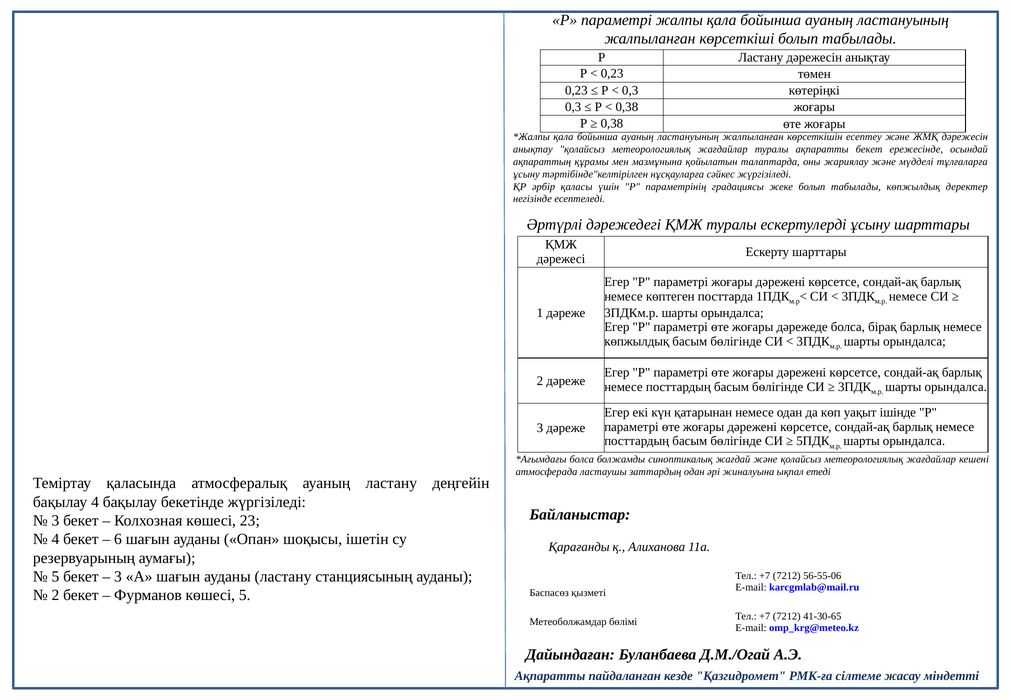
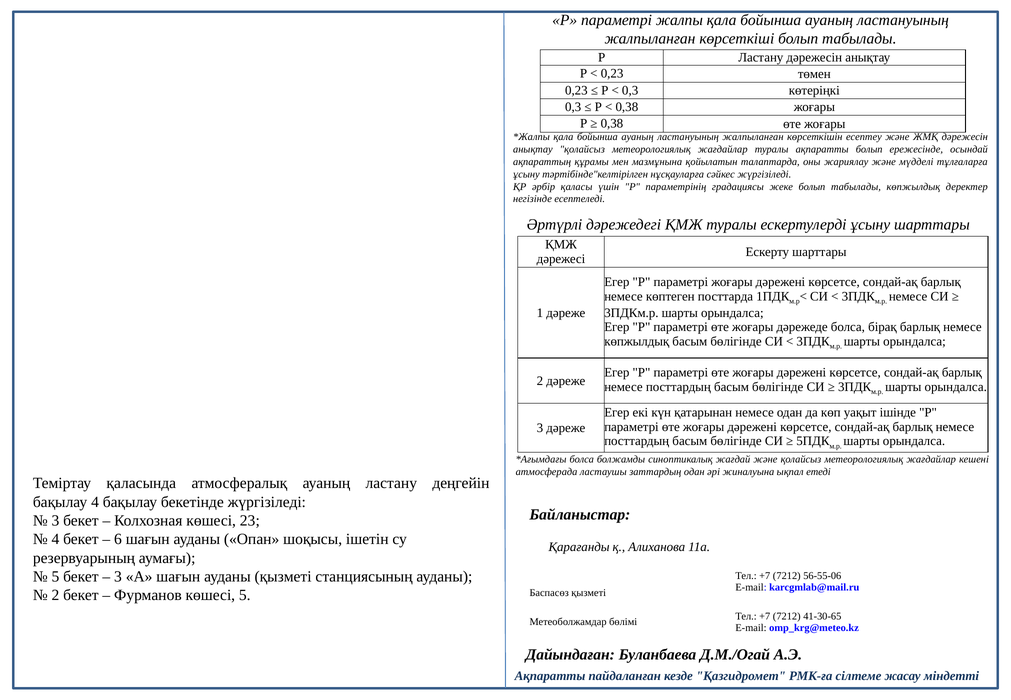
ақпаратты бекет: бекет -> болып (869, 149)
ауданы ластану: ластану -> қызметі (283, 576)
